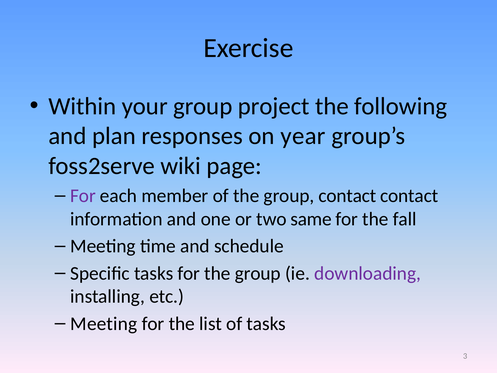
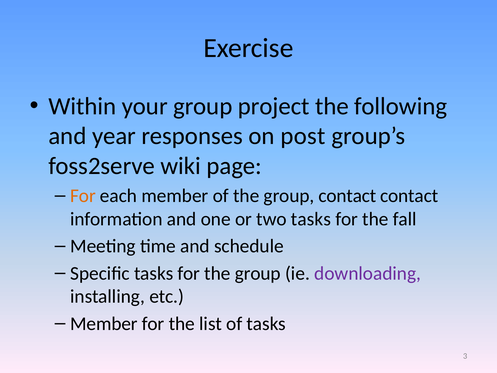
plan: plan -> year (114, 136)
year: year -> post (303, 136)
For colour: purple -> orange (83, 196)
two same: same -> tasks (311, 219)
Meeting: Meeting -> Member (104, 323)
